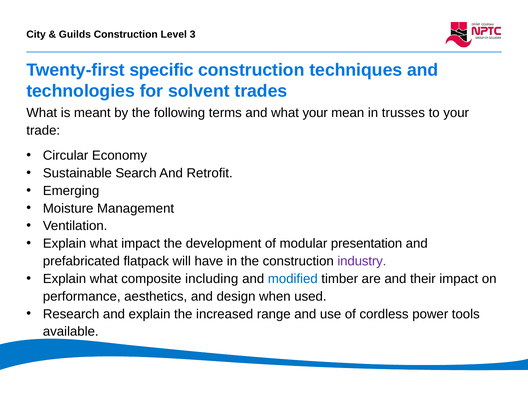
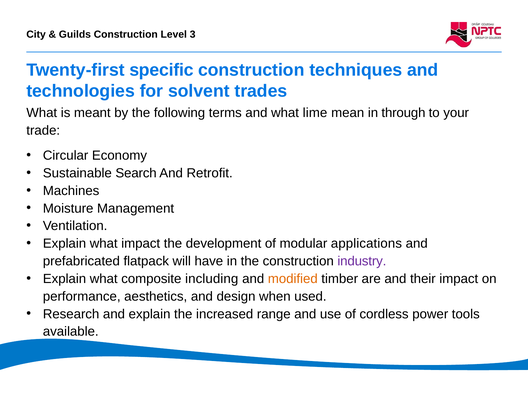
what your: your -> lime (315, 113)
trusses: trusses -> through (403, 113)
Emerging: Emerging -> Machines (71, 191)
presentation: presentation -> applications (366, 244)
modified colour: blue -> orange (293, 279)
